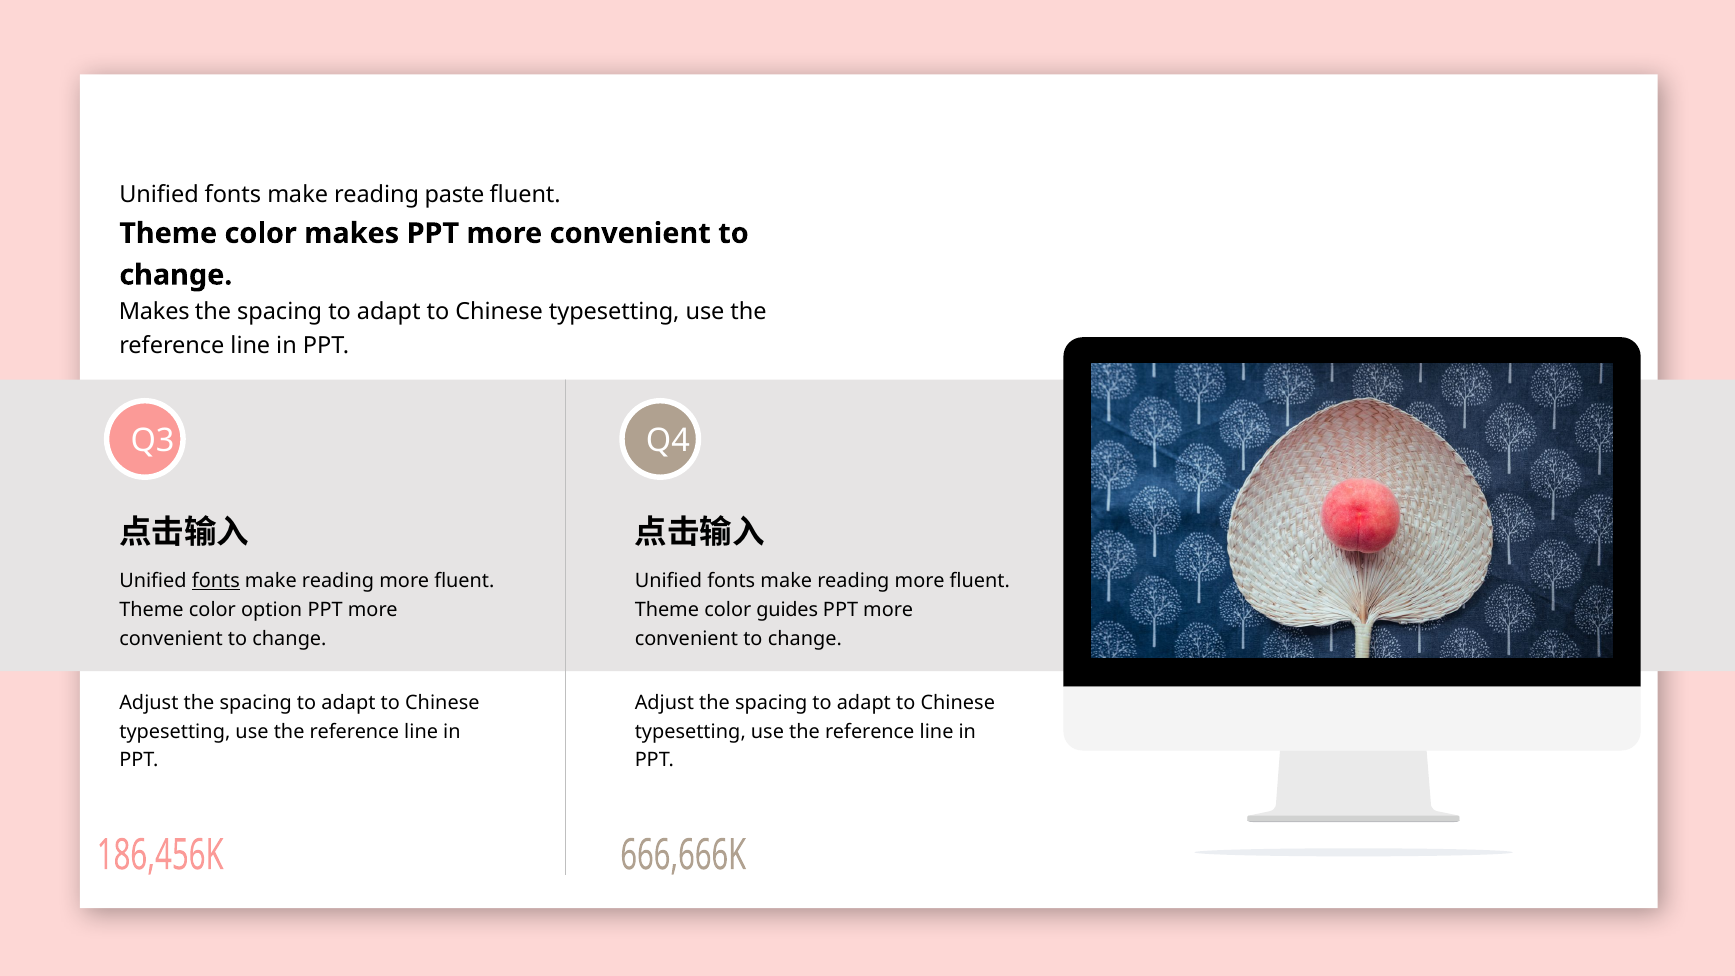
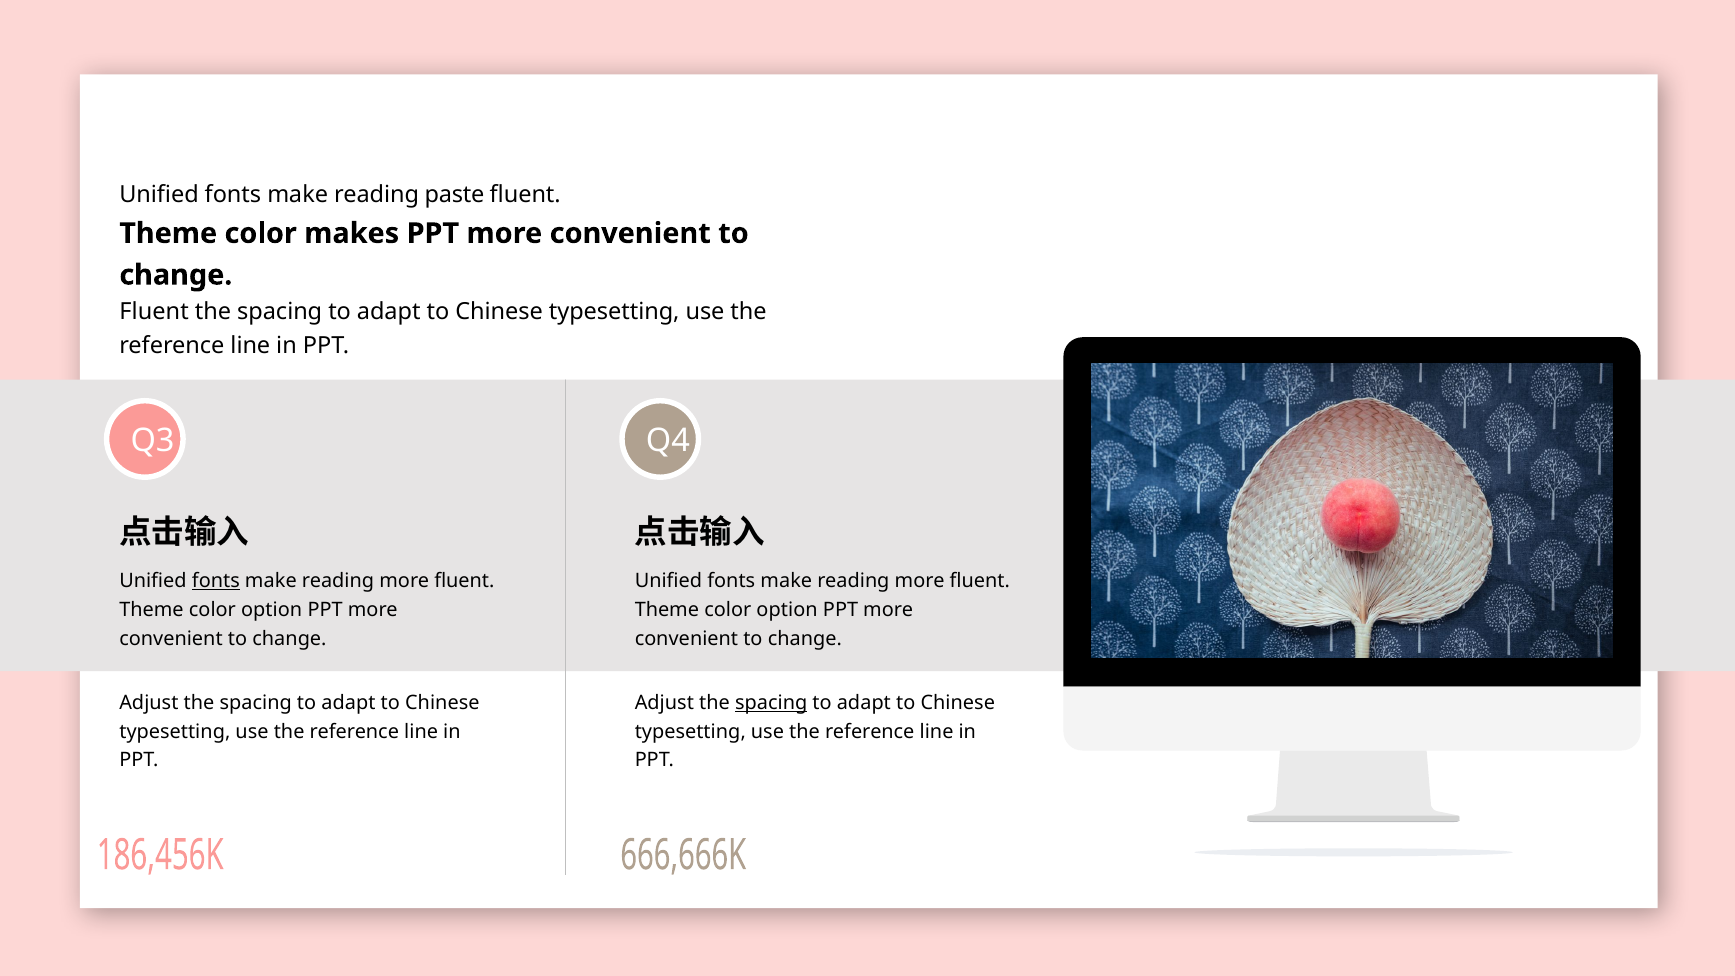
Makes: Makes -> Fluent (154, 312)
guides: guides -> option (787, 610)
spacing underline: none -> present (771, 703)
